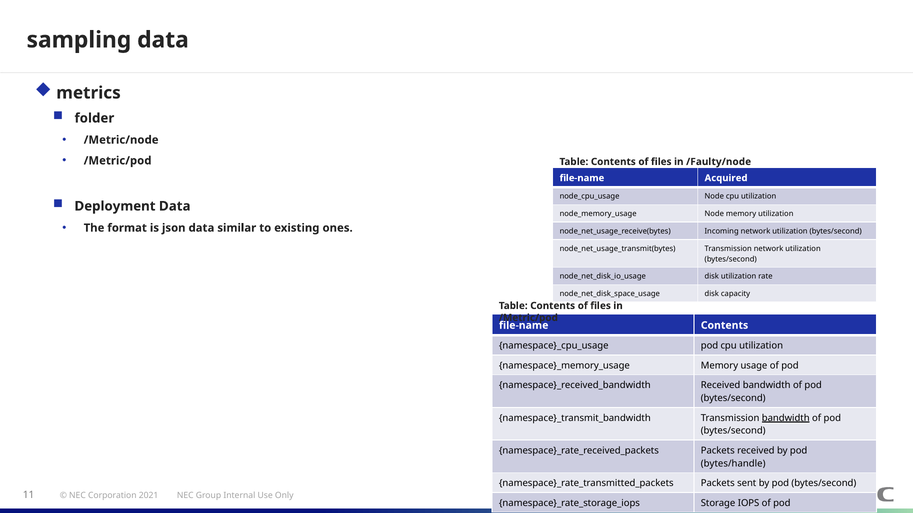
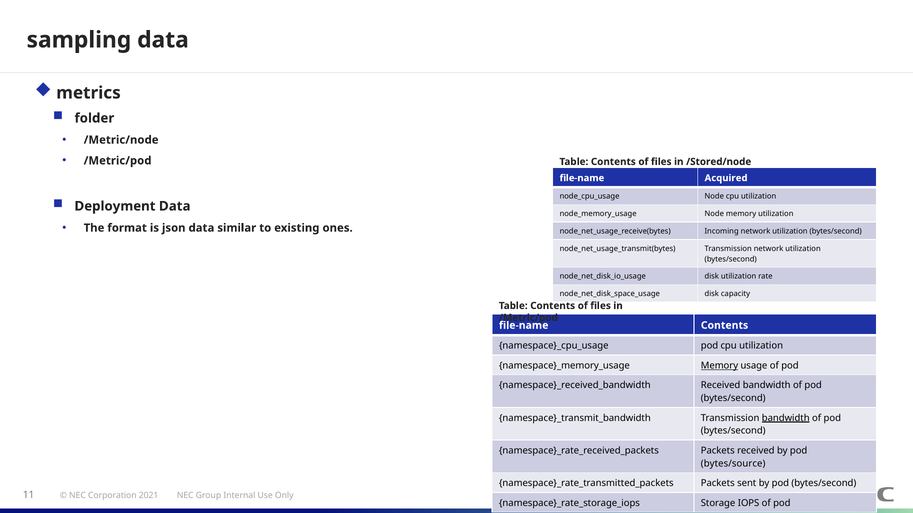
/Faulty/node: /Faulty/node -> /Stored/node (719, 162)
Memory underline: none -> present (719, 366)
bytes/handle: bytes/handle -> bytes/source (733, 464)
